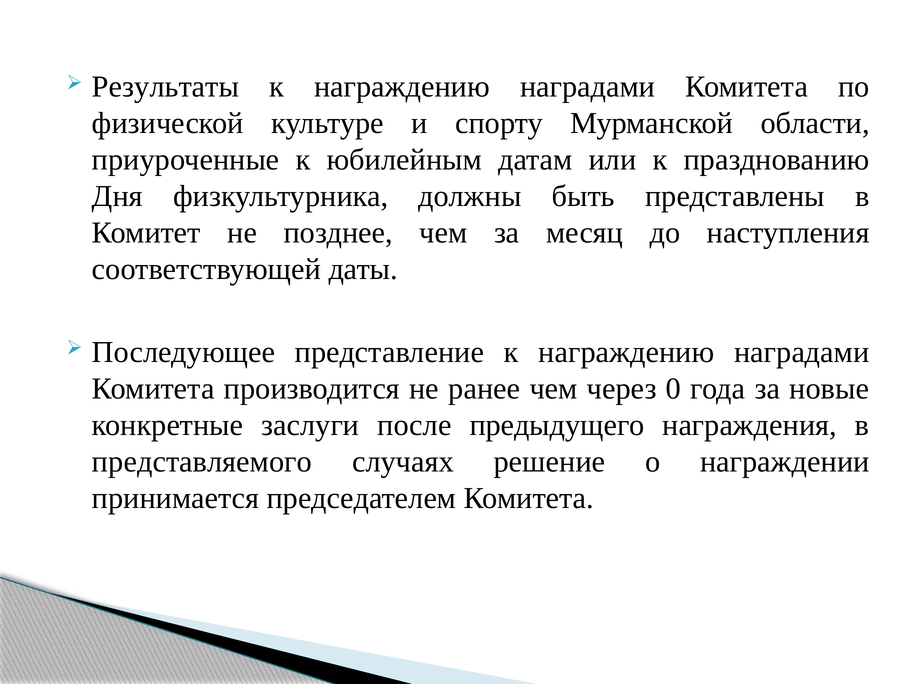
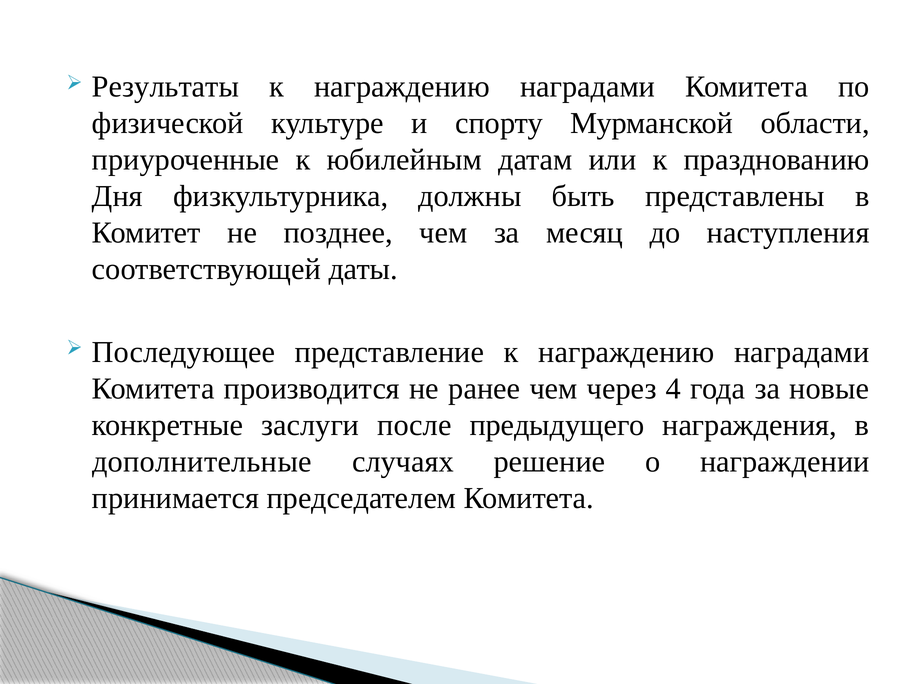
0: 0 -> 4 (673, 388)
представляемого: представляемого -> дополнительные (202, 461)
